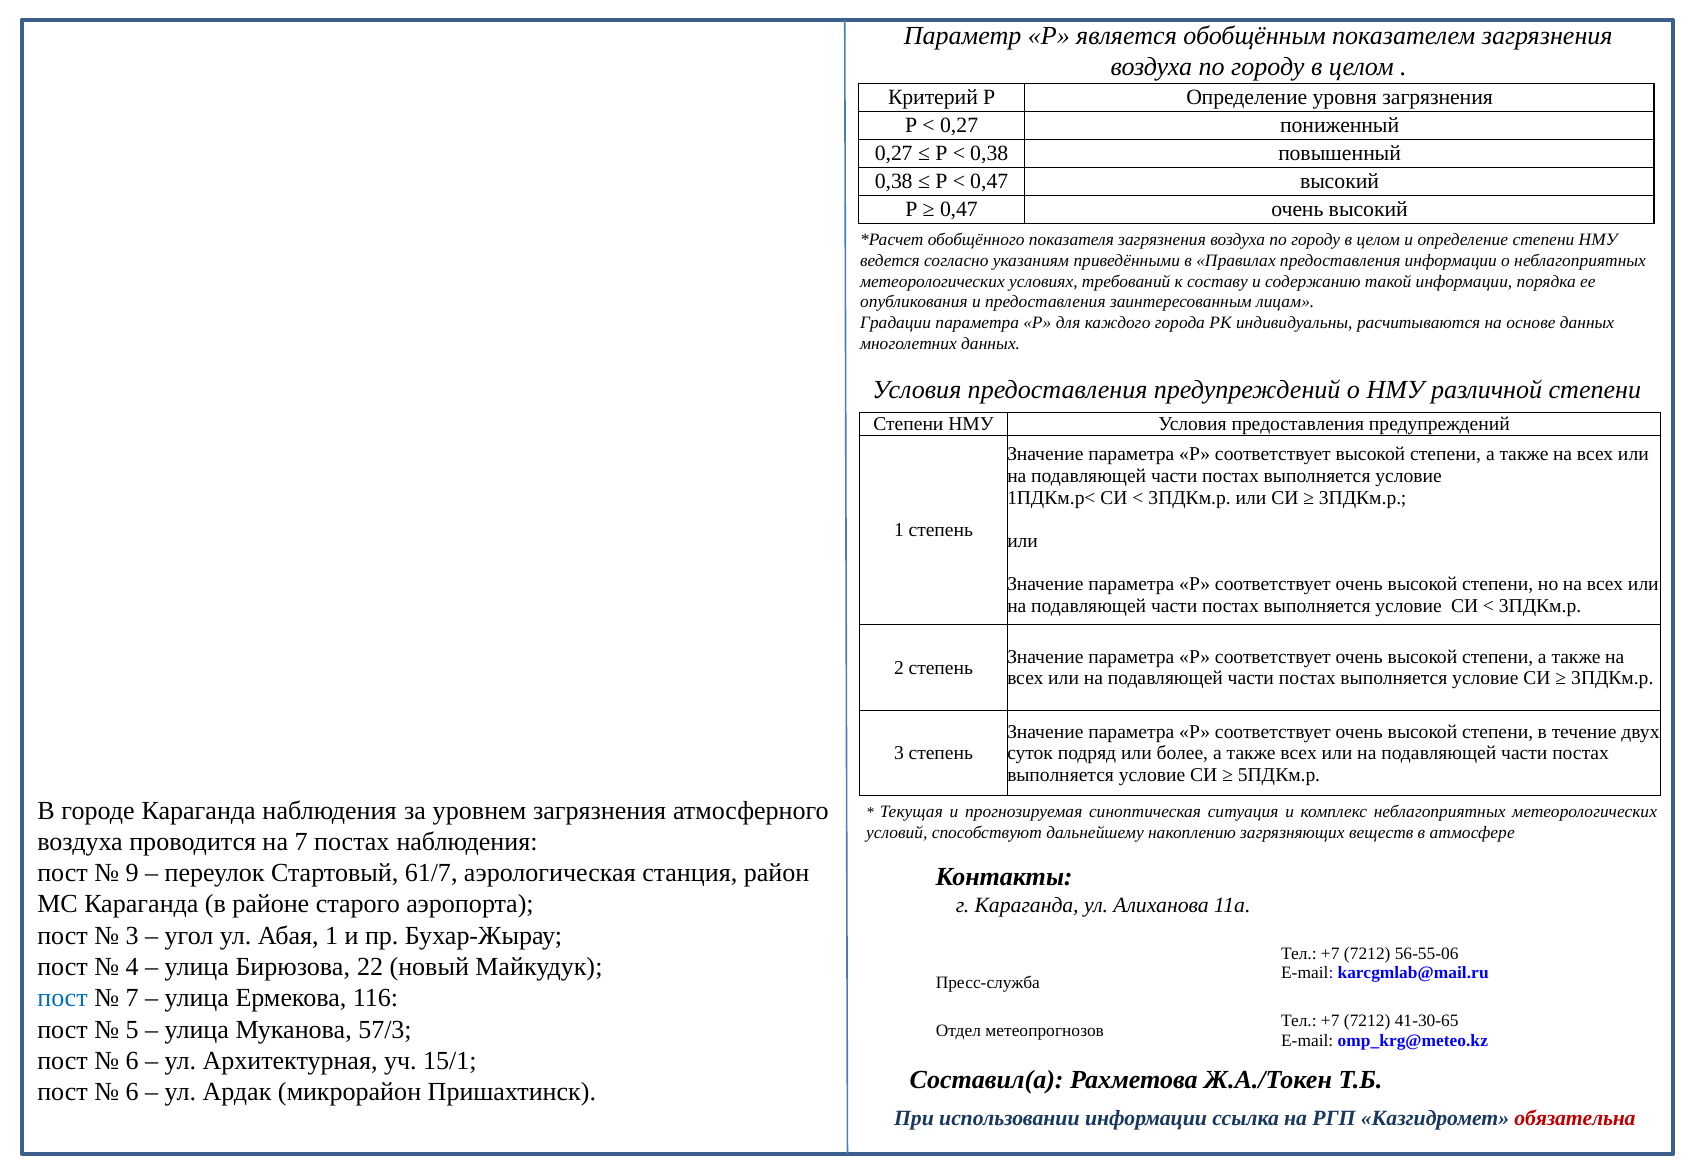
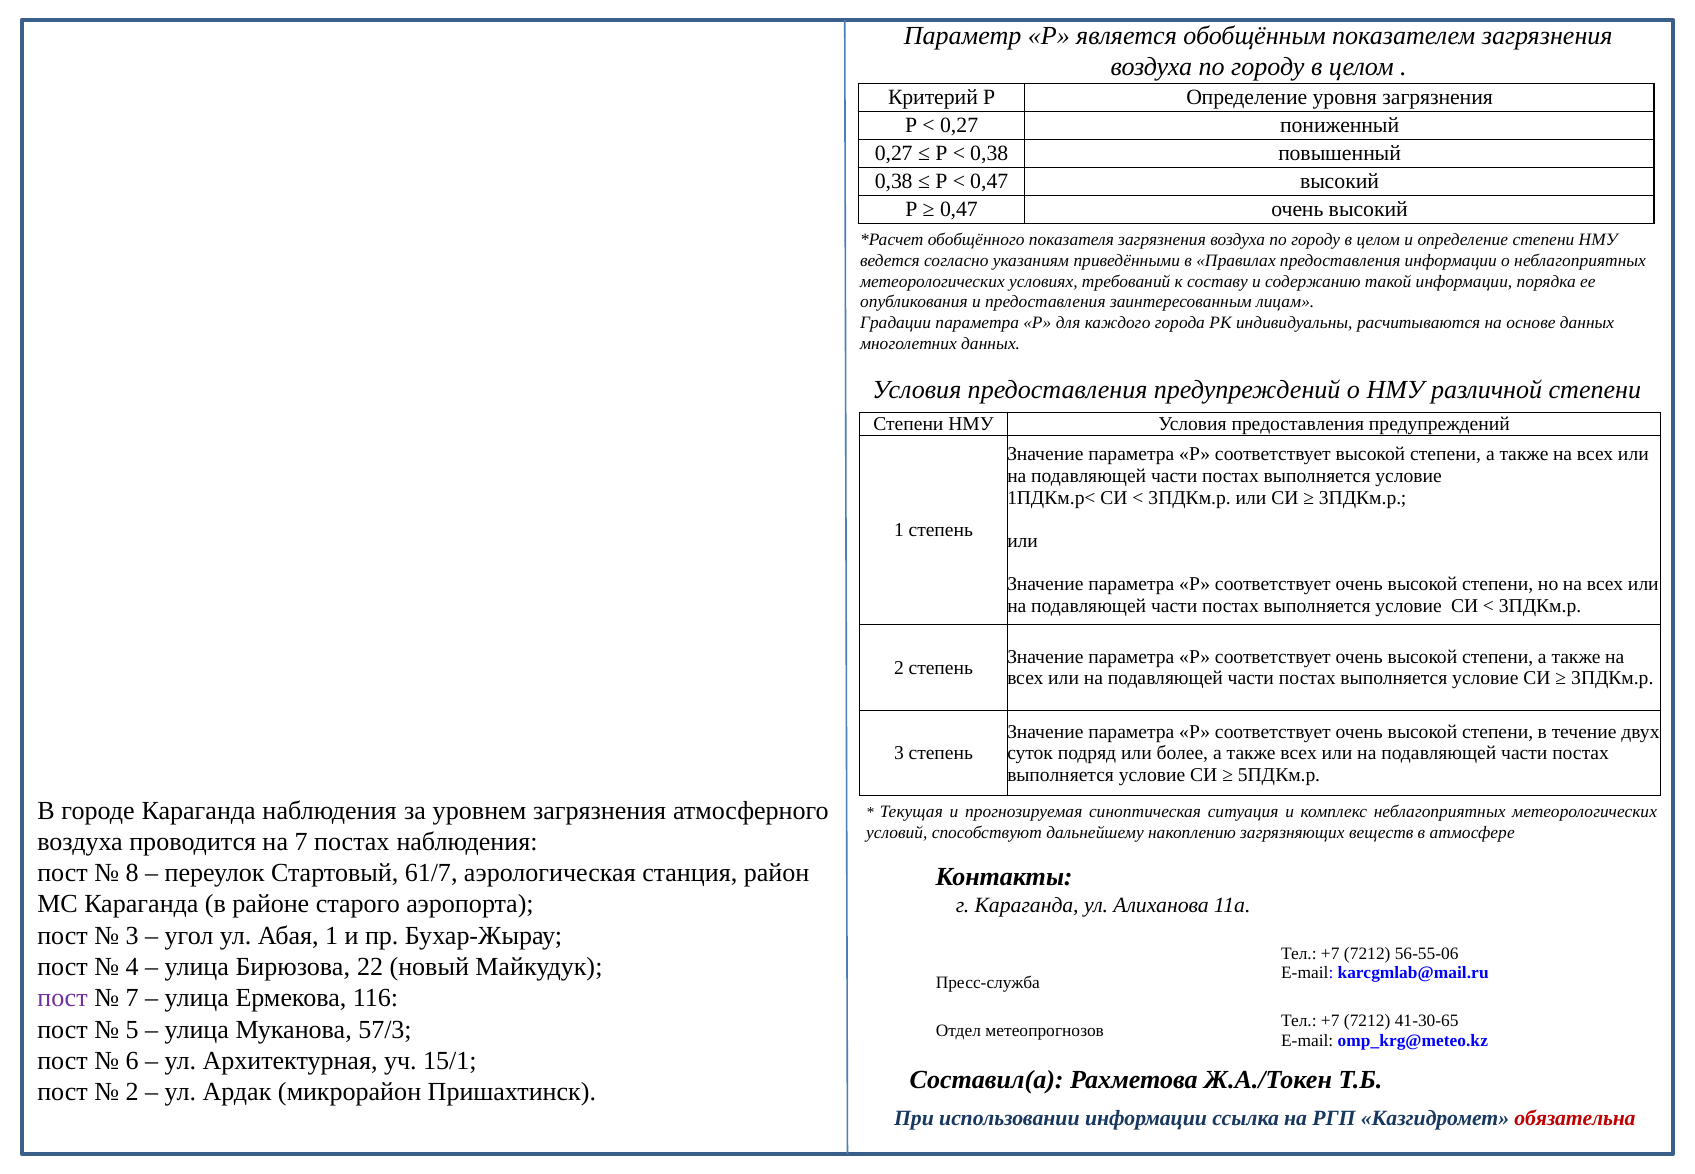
9: 9 -> 8 (132, 873)
пост colour: blue -> purple (63, 998)
6: 6 -> 2 (132, 1092)
